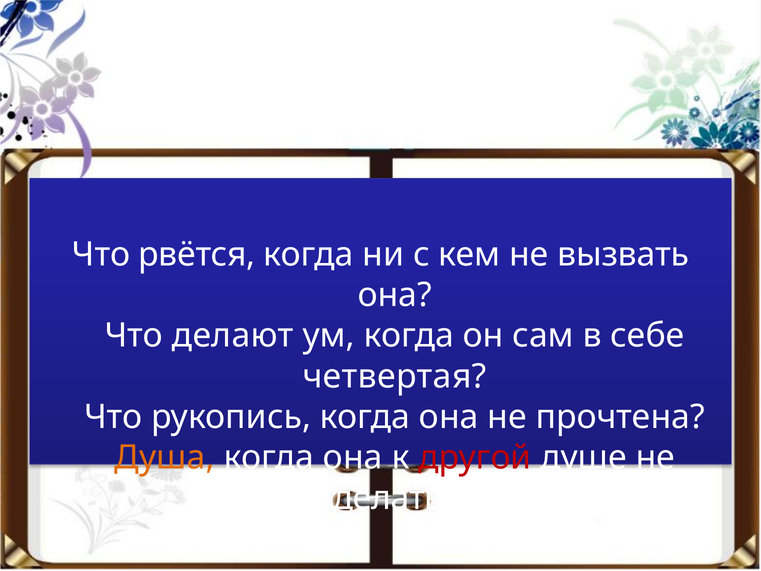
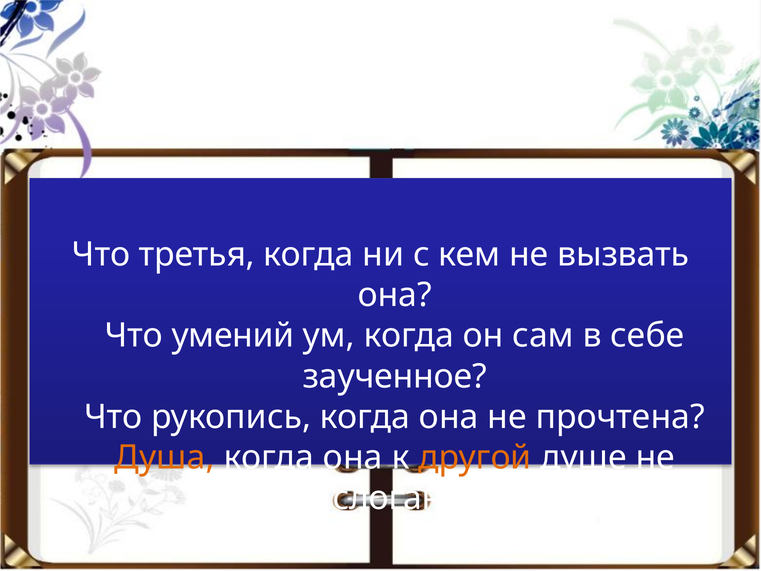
рвётся: рвётся -> третья (197, 254)
делают: делают -> умений (233, 336)
четвертая: четвертая -> заученное (395, 376)
другой colour: red -> orange (475, 457)
делать: делать -> слоган (395, 498)
